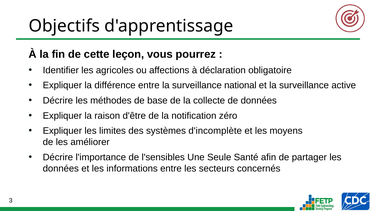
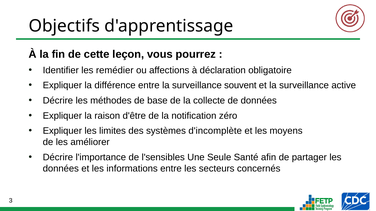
agricoles: agricoles -> remédier (115, 70)
national: national -> souvent (240, 86)
